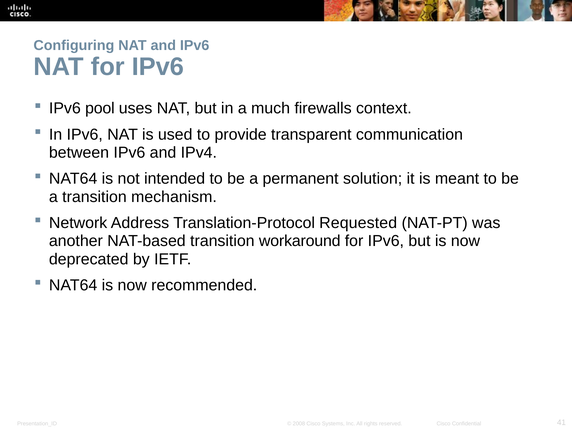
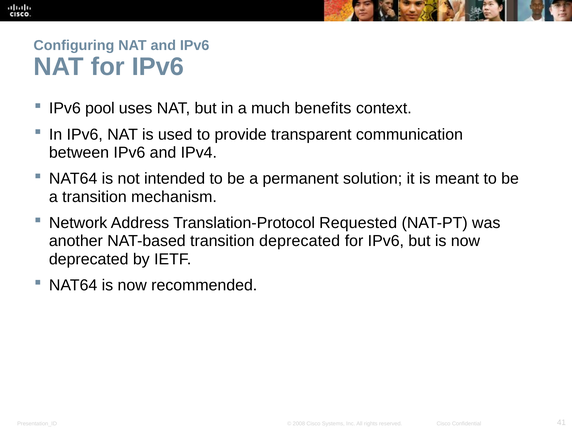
firewalls: firewalls -> benefits (323, 108)
transition workaround: workaround -> deprecated (300, 241)
